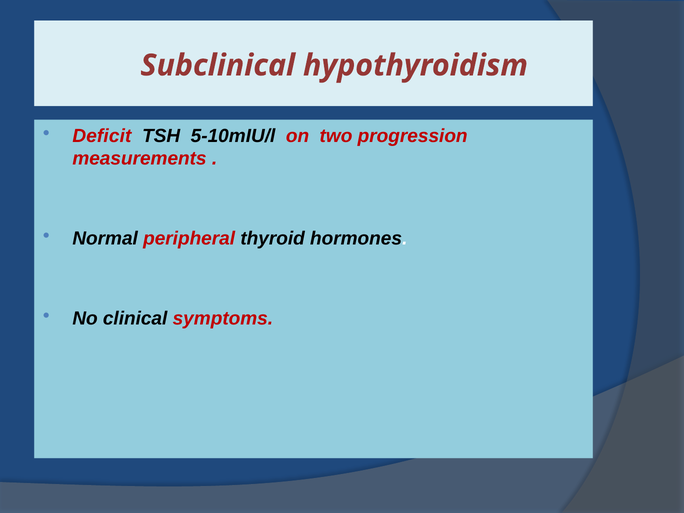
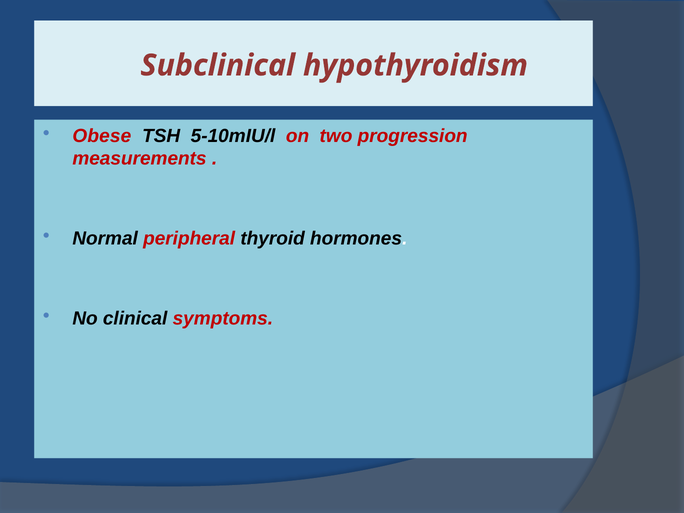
Deficit: Deficit -> Obese (102, 136)
